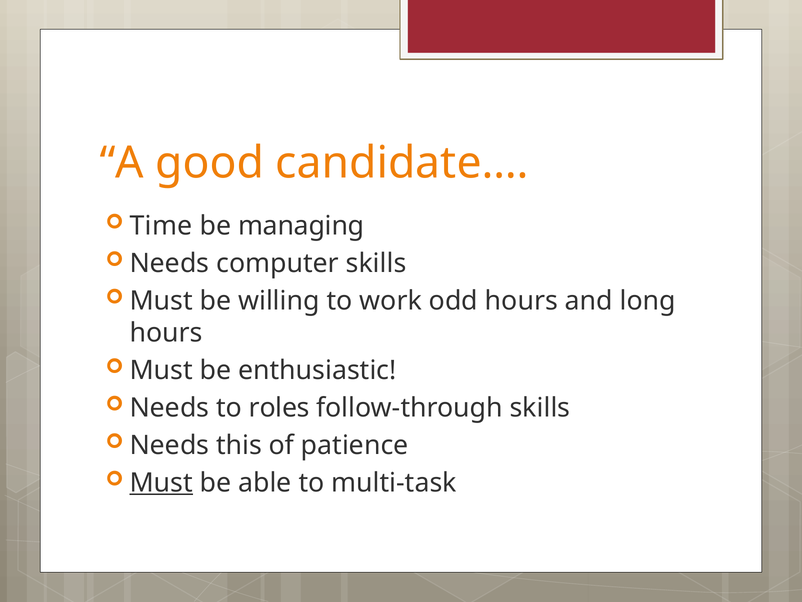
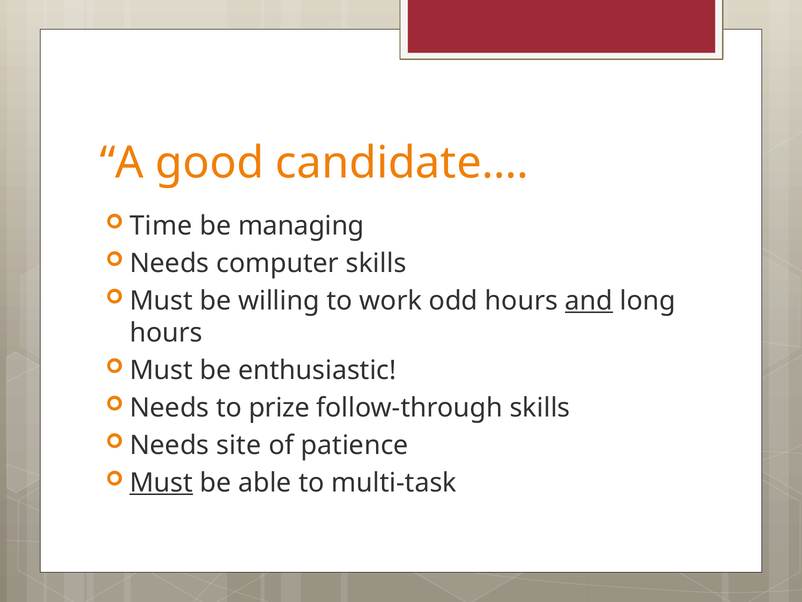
and underline: none -> present (589, 301)
roles: roles -> prize (279, 407)
this: this -> site (239, 445)
